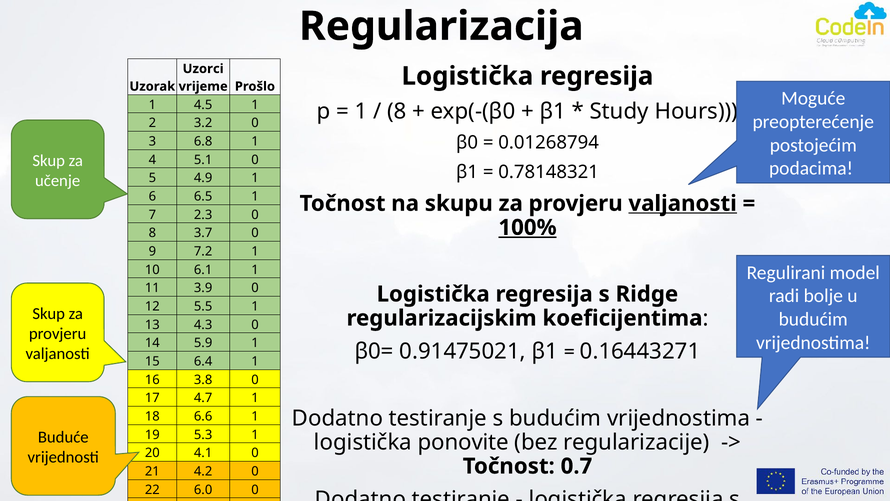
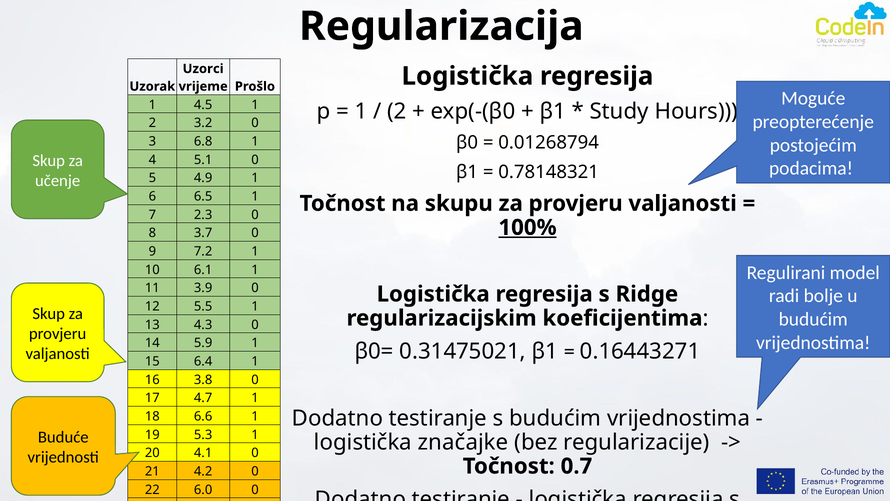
8: 8 -> 2 (397, 111)
valjanosti underline: present -> none (683, 203)
0.91475021: 0.91475021 -> 0.31475021 (463, 351)
ponovite: ponovite -> značajke (463, 442)
